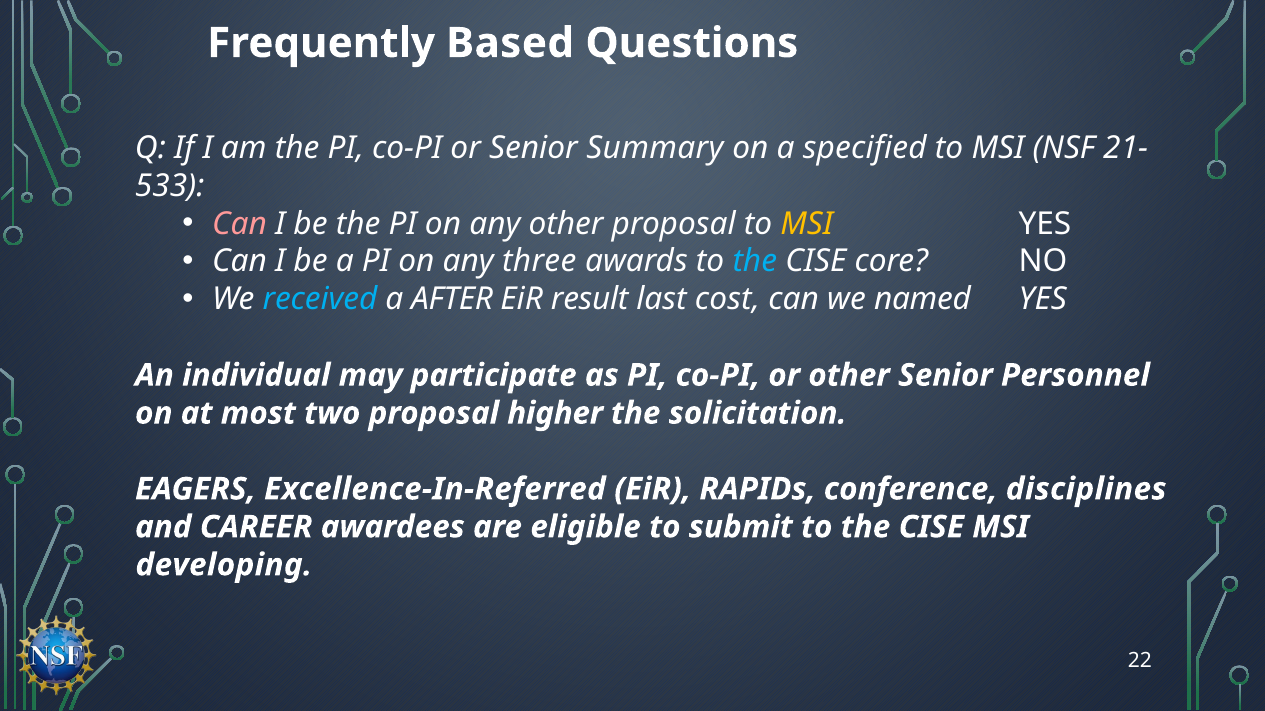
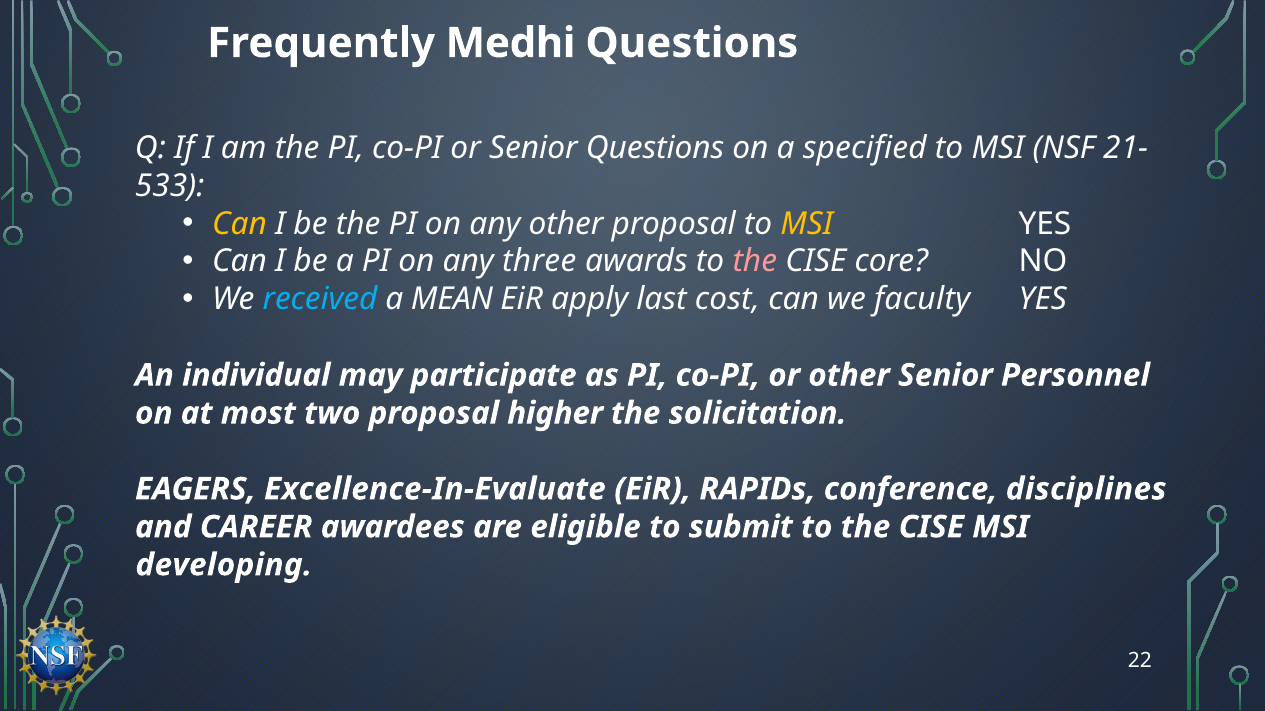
Based: Based -> Medhi (510, 43)
Senior Summary: Summary -> Questions (655, 148)
Can colour: pink -> yellow (240, 224)
the colour: light blue -> pink (755, 262)
AFTER: AFTER -> MEAN (452, 300)
result: result -> apply (590, 300)
named: named -> faculty (922, 300)
Excellence-In-Referred: Excellence-In-Referred -> Excellence-In-Evaluate (435, 489)
